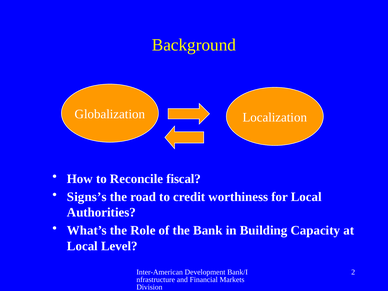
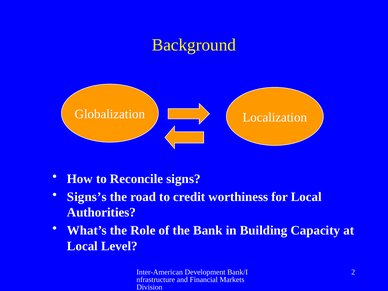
fiscal: fiscal -> signs (183, 179)
